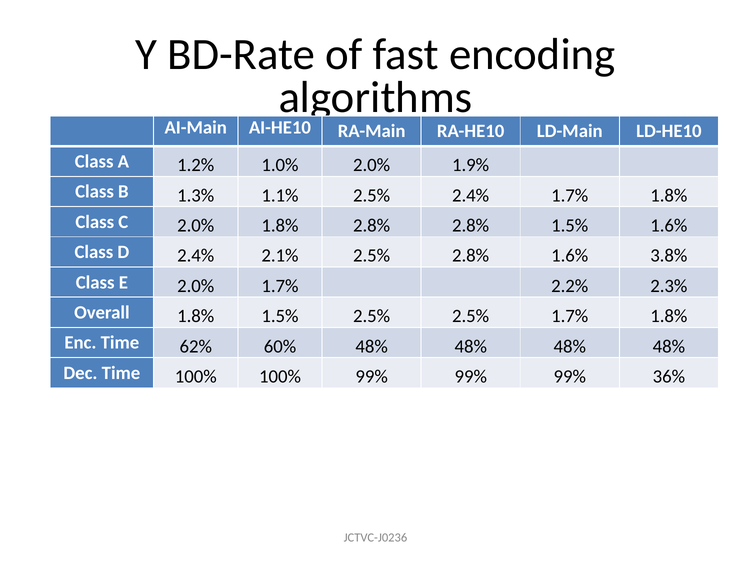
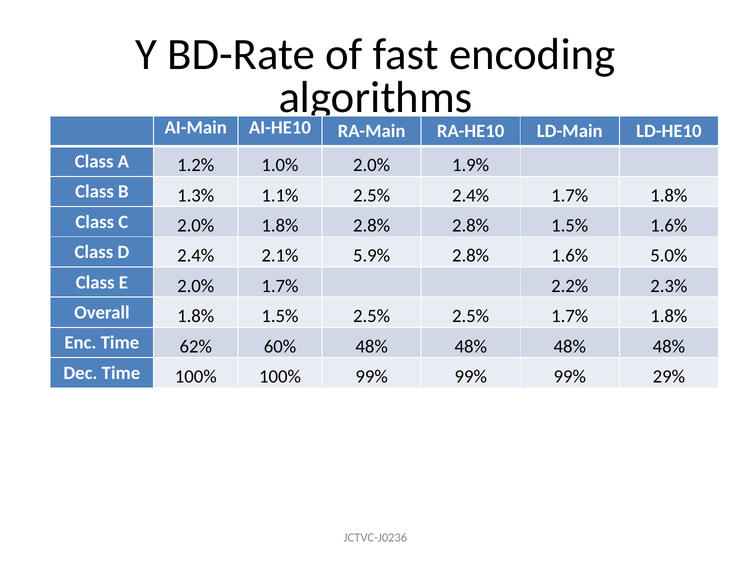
2.1% 2.5%: 2.5% -> 5.9% (372, 256)
3.8%: 3.8% -> 5.0% (669, 256)
36%: 36% -> 29% (669, 377)
